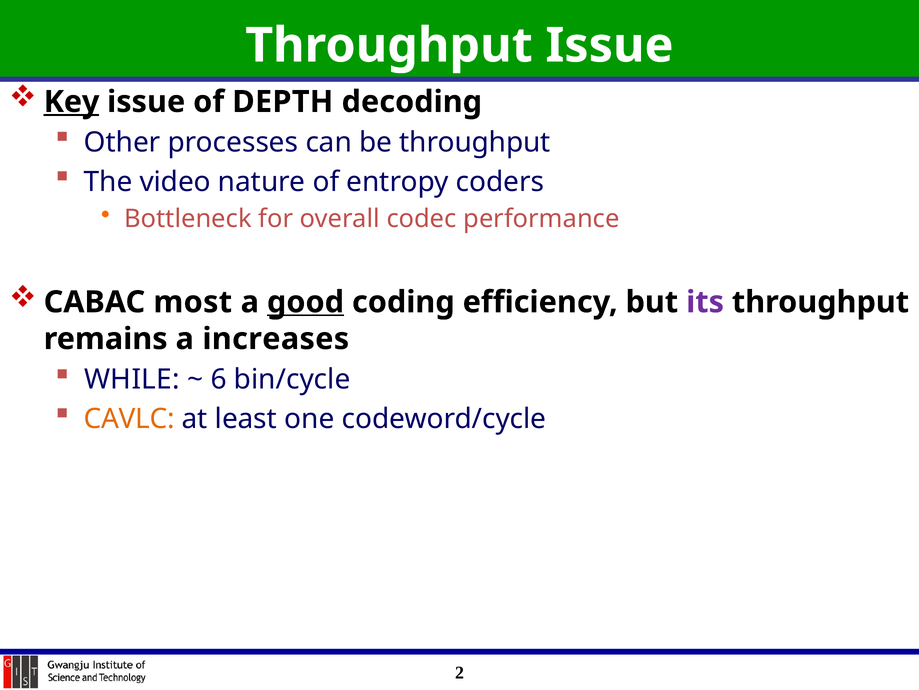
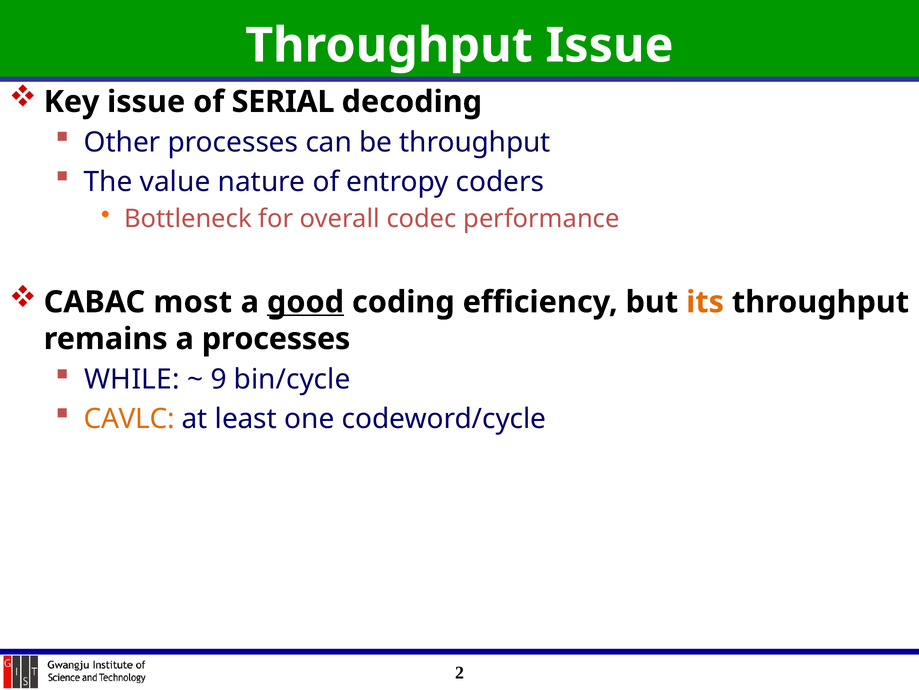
Key underline: present -> none (72, 102)
DEPTH: DEPTH -> SERIAL (283, 102)
video: video -> value (175, 182)
its colour: purple -> orange (705, 302)
a increases: increases -> processes (276, 339)
6: 6 -> 9 (219, 379)
